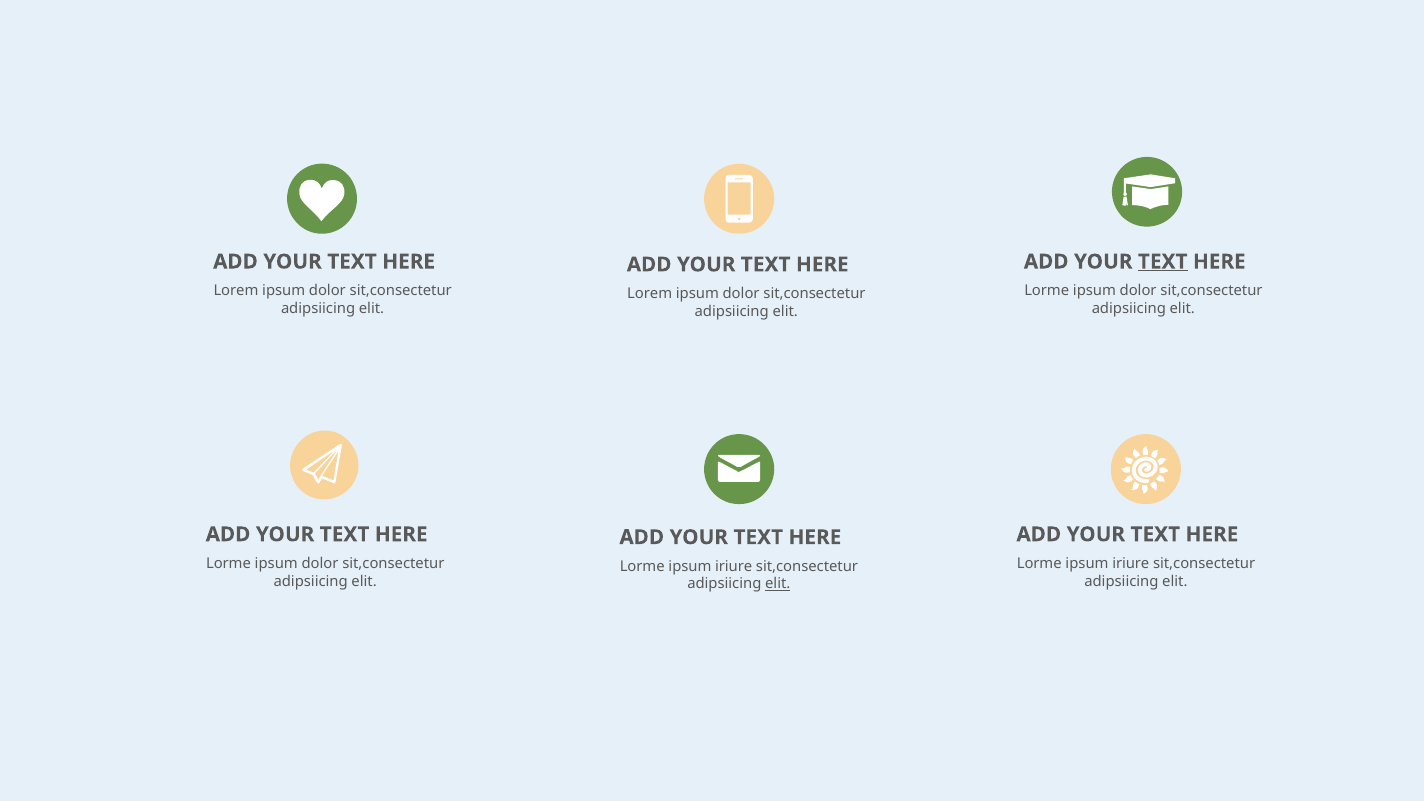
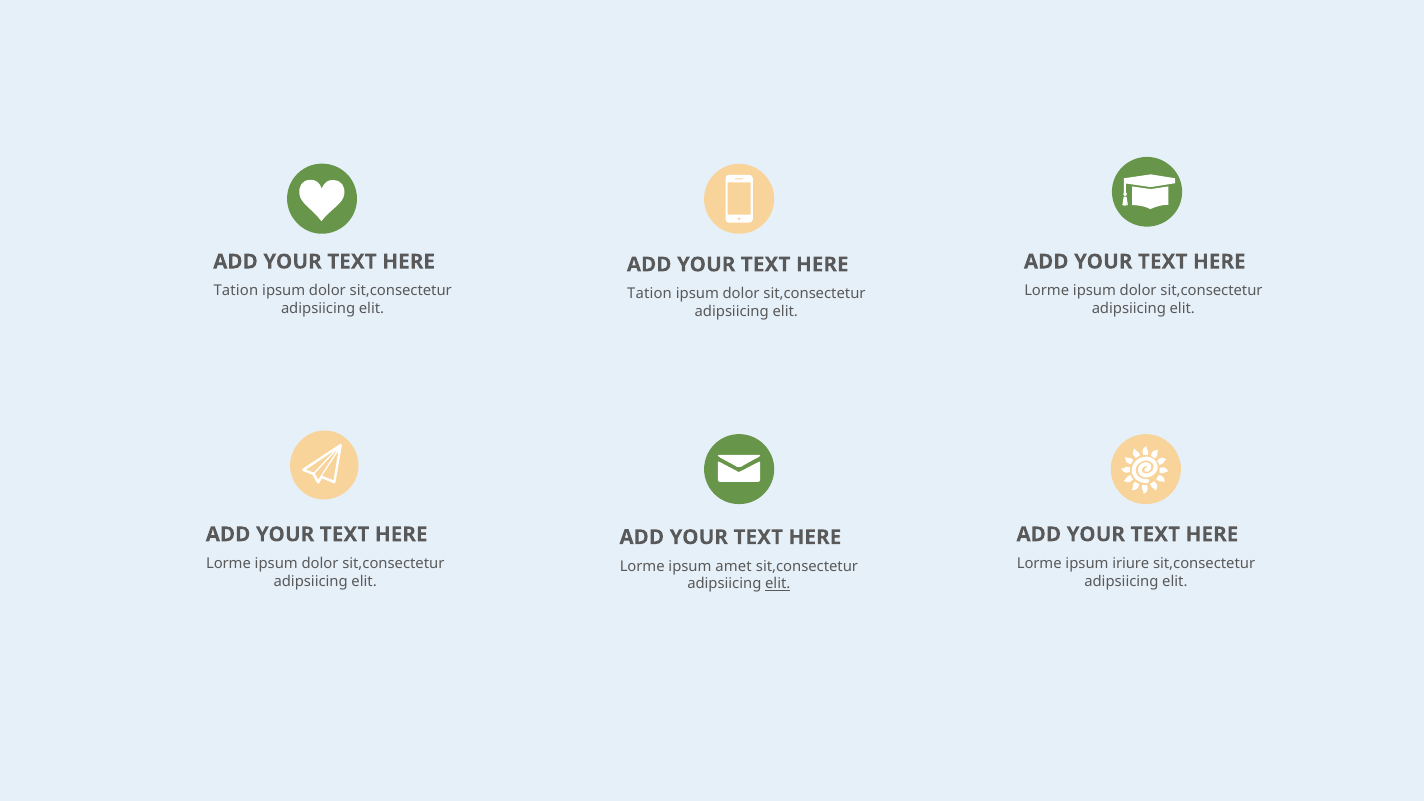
TEXT underline: present -> none (1163, 262)
Lorem: Lorem -> Tation (236, 291)
Lorem: Lorem -> Tation (650, 294)
iriure: iriure -> amet (734, 566)
